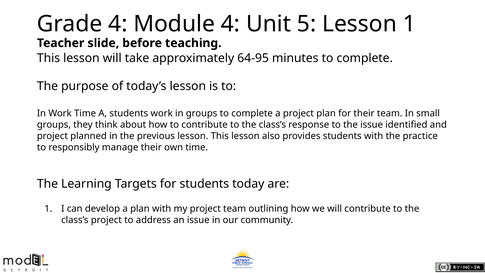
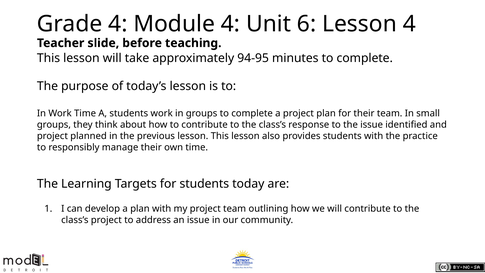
5: 5 -> 6 (307, 24)
Lesson 1: 1 -> 4 (409, 24)
64-95: 64-95 -> 94-95 (253, 58)
